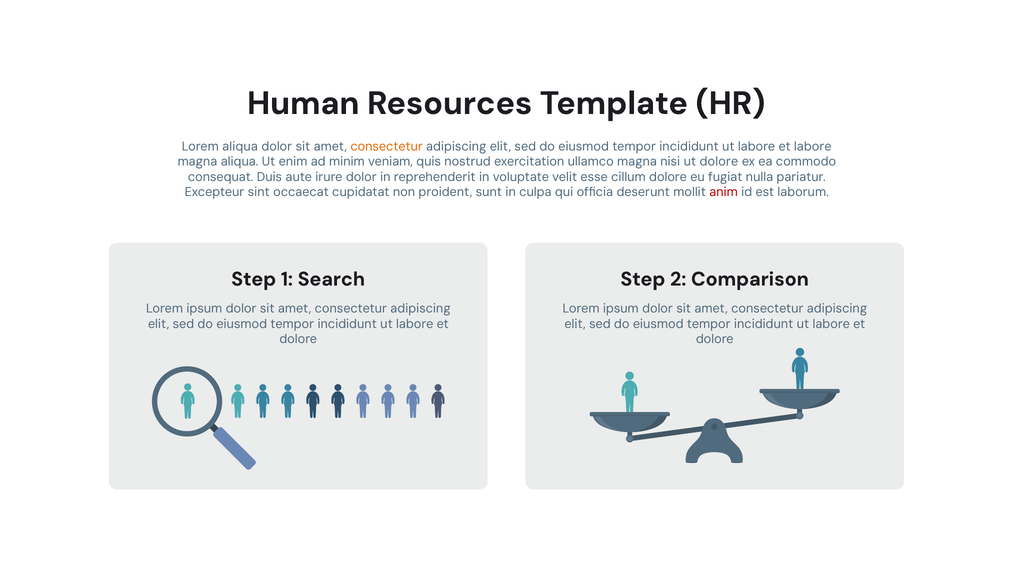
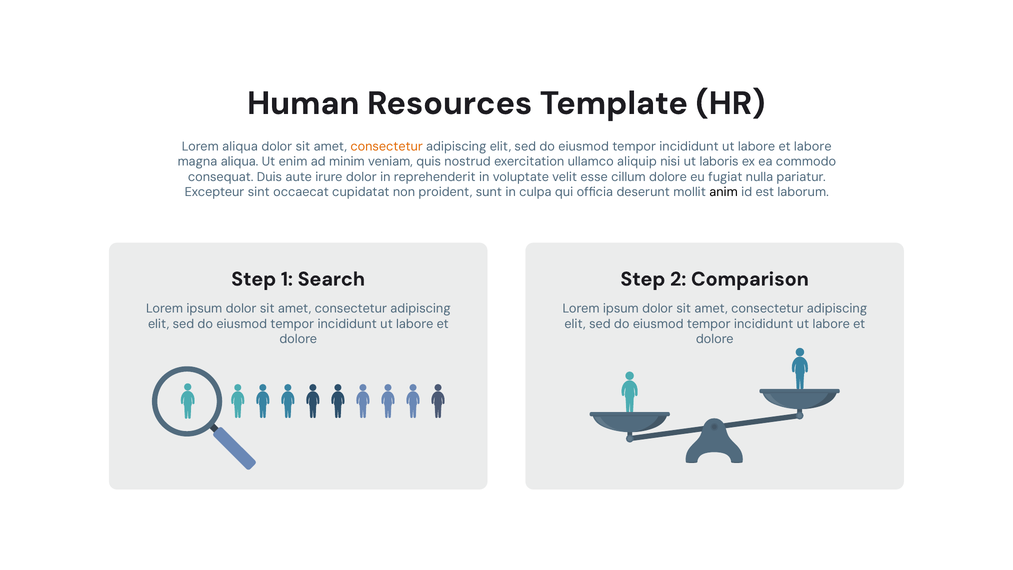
ullamco magna: magna -> aliquip (637, 162)
ut dolore: dolore -> laboris (719, 162)
anim colour: red -> black (724, 192)
